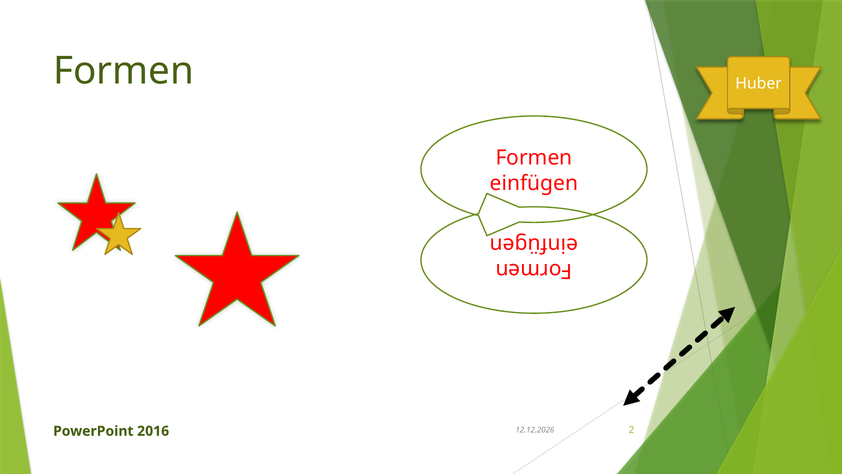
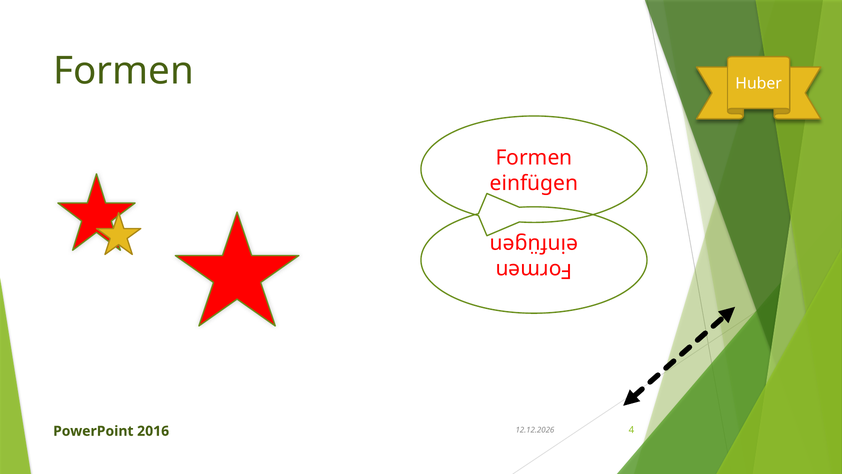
2: 2 -> 4 (631, 430)
